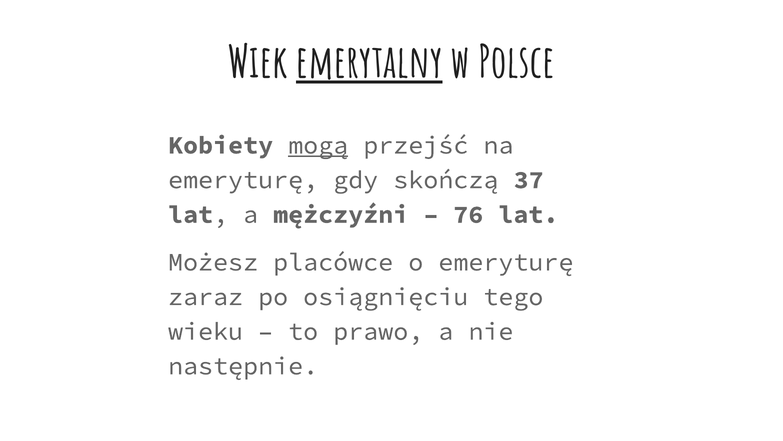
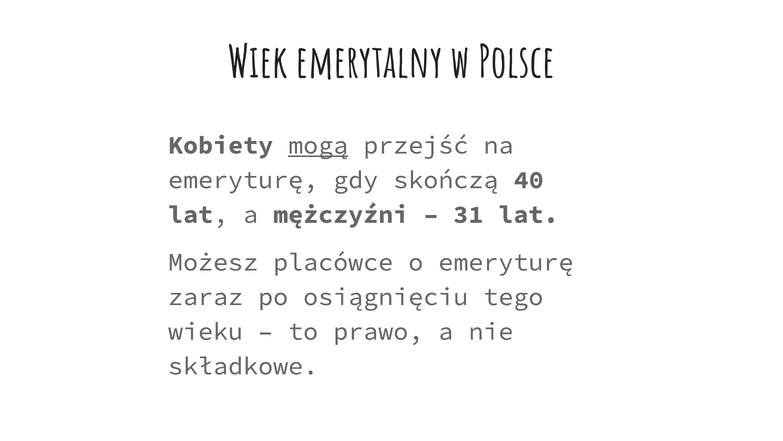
emerytalny underline: present -> none (369, 63)
37: 37 -> 40 (529, 180)
76: 76 -> 31 (468, 214)
następnie: następnie -> składkowe (243, 366)
